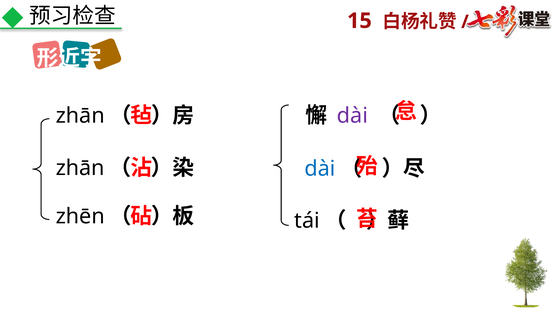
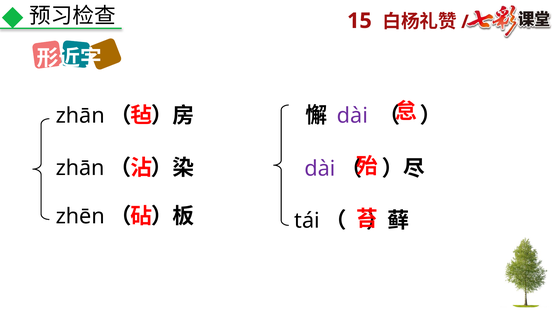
dài colour: blue -> purple (320, 168)
